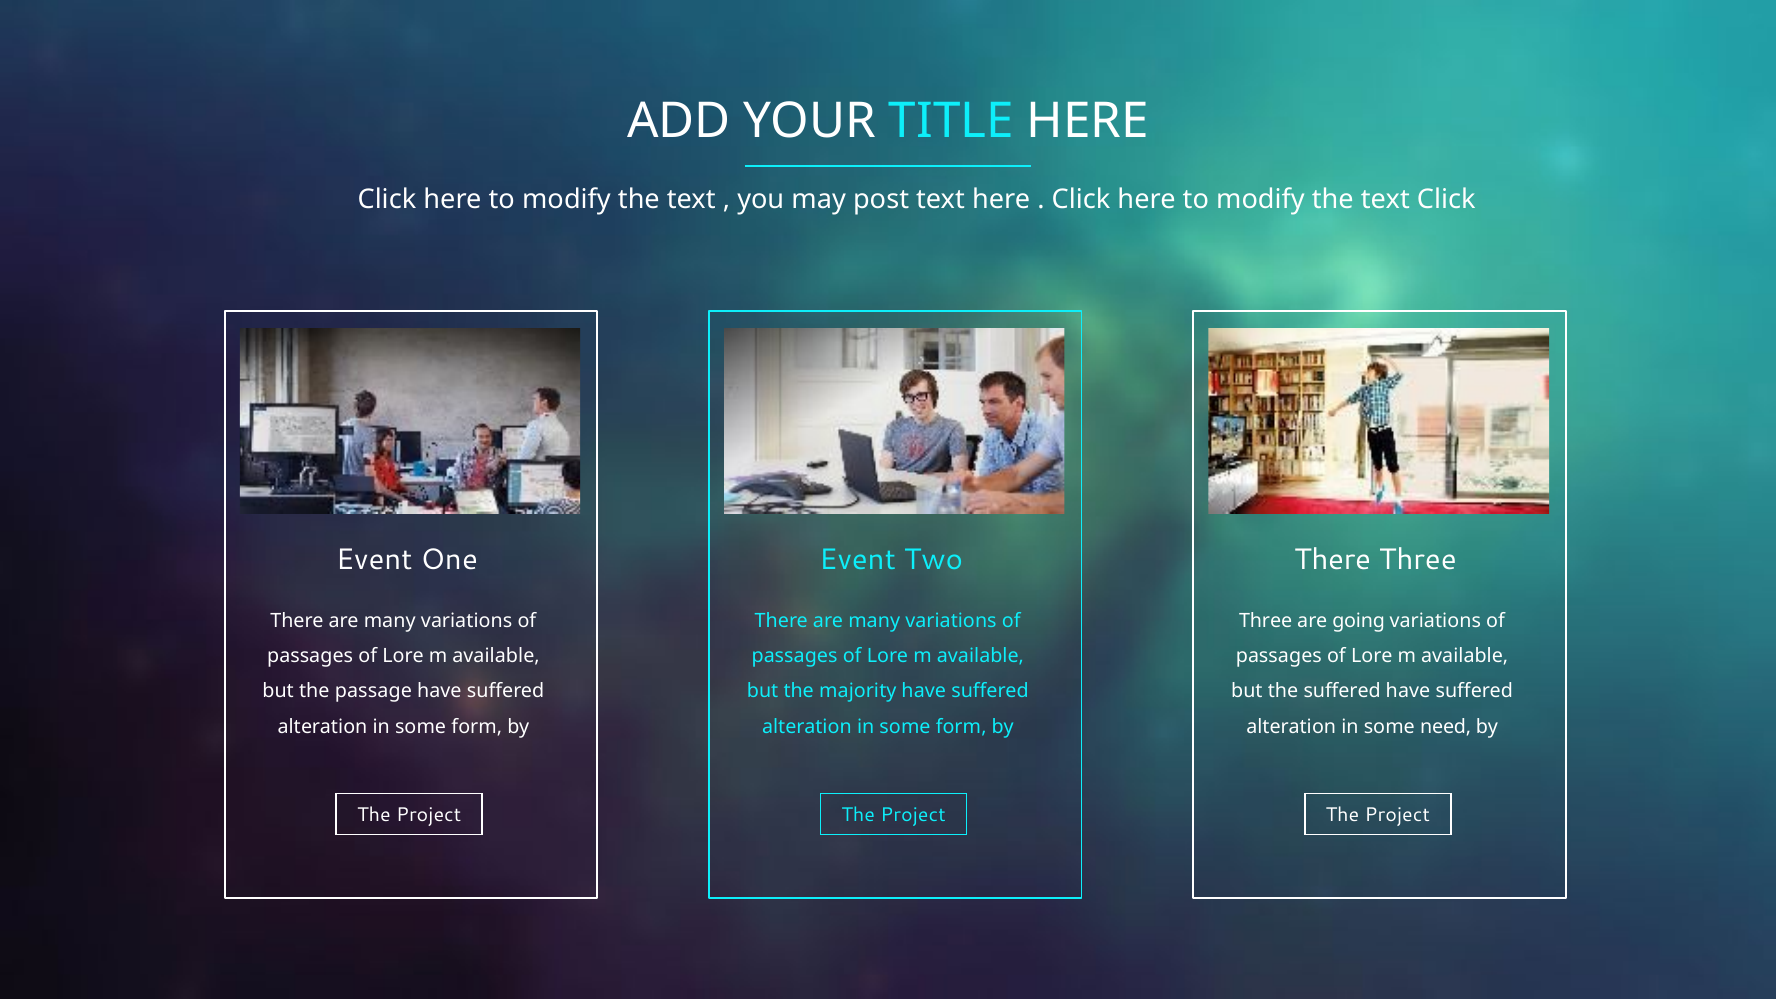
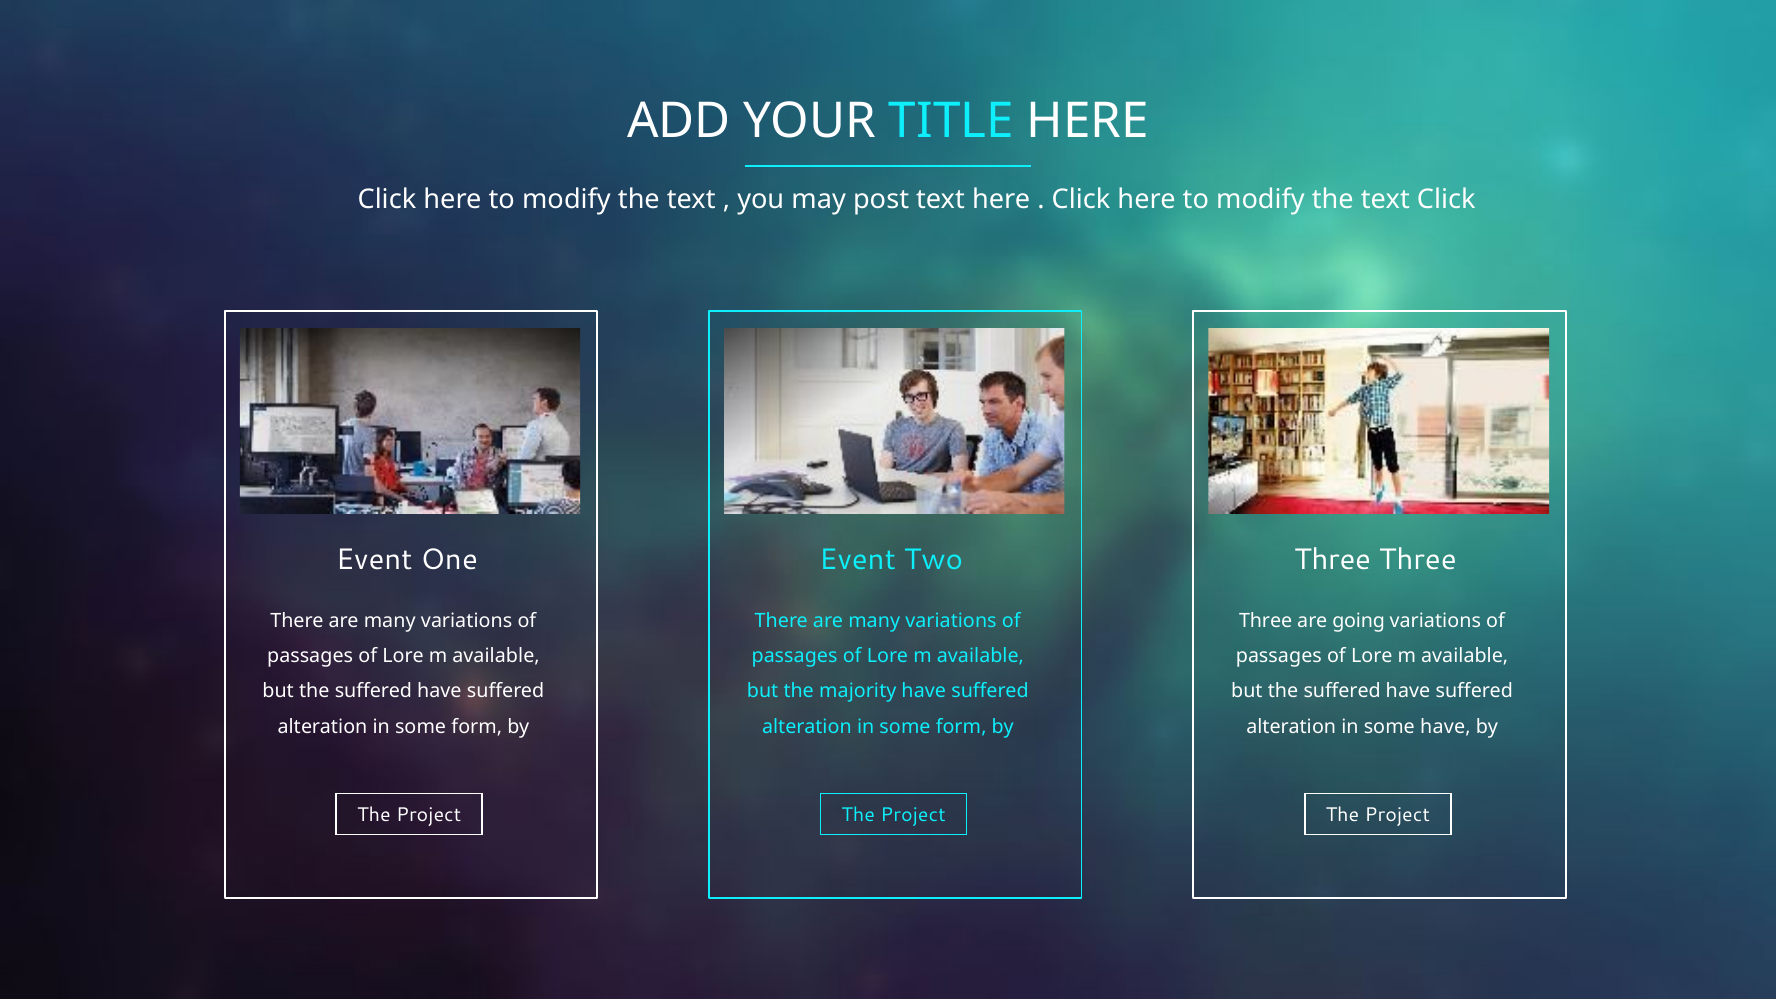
There: There -> Three (1333, 560)
passage: passage -> suffered (373, 691)
some need: need -> have (1445, 727)
